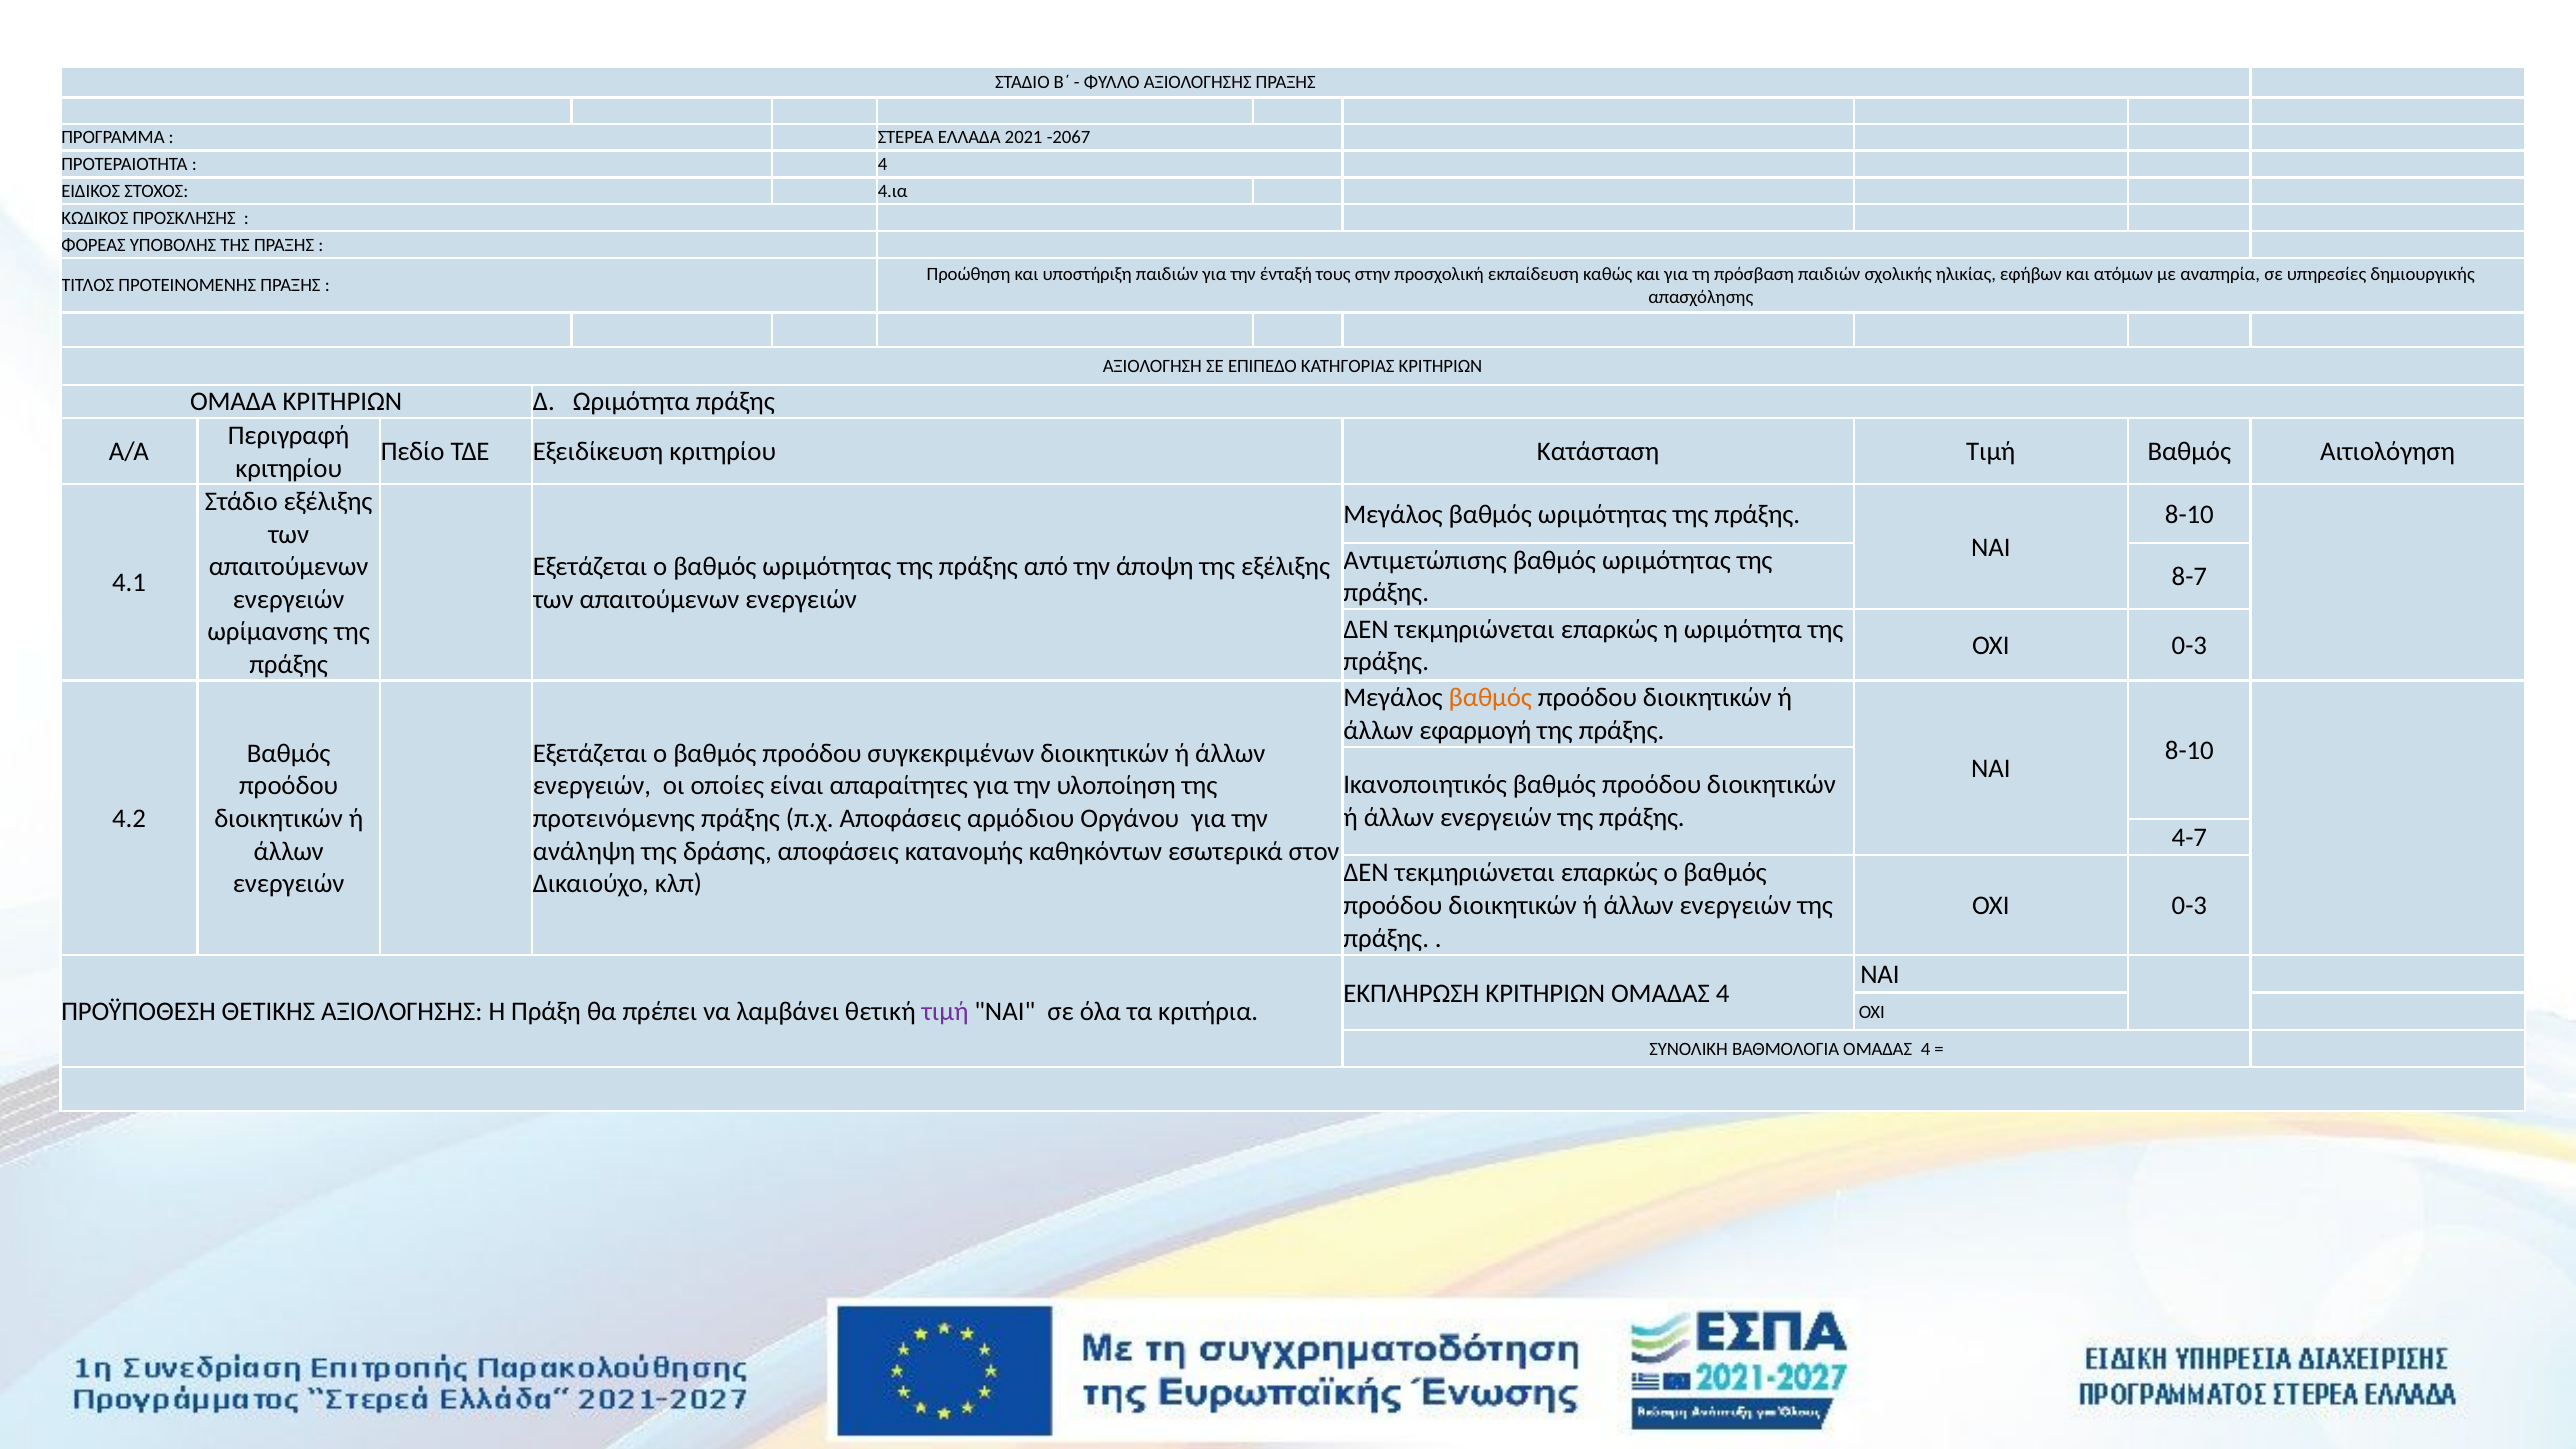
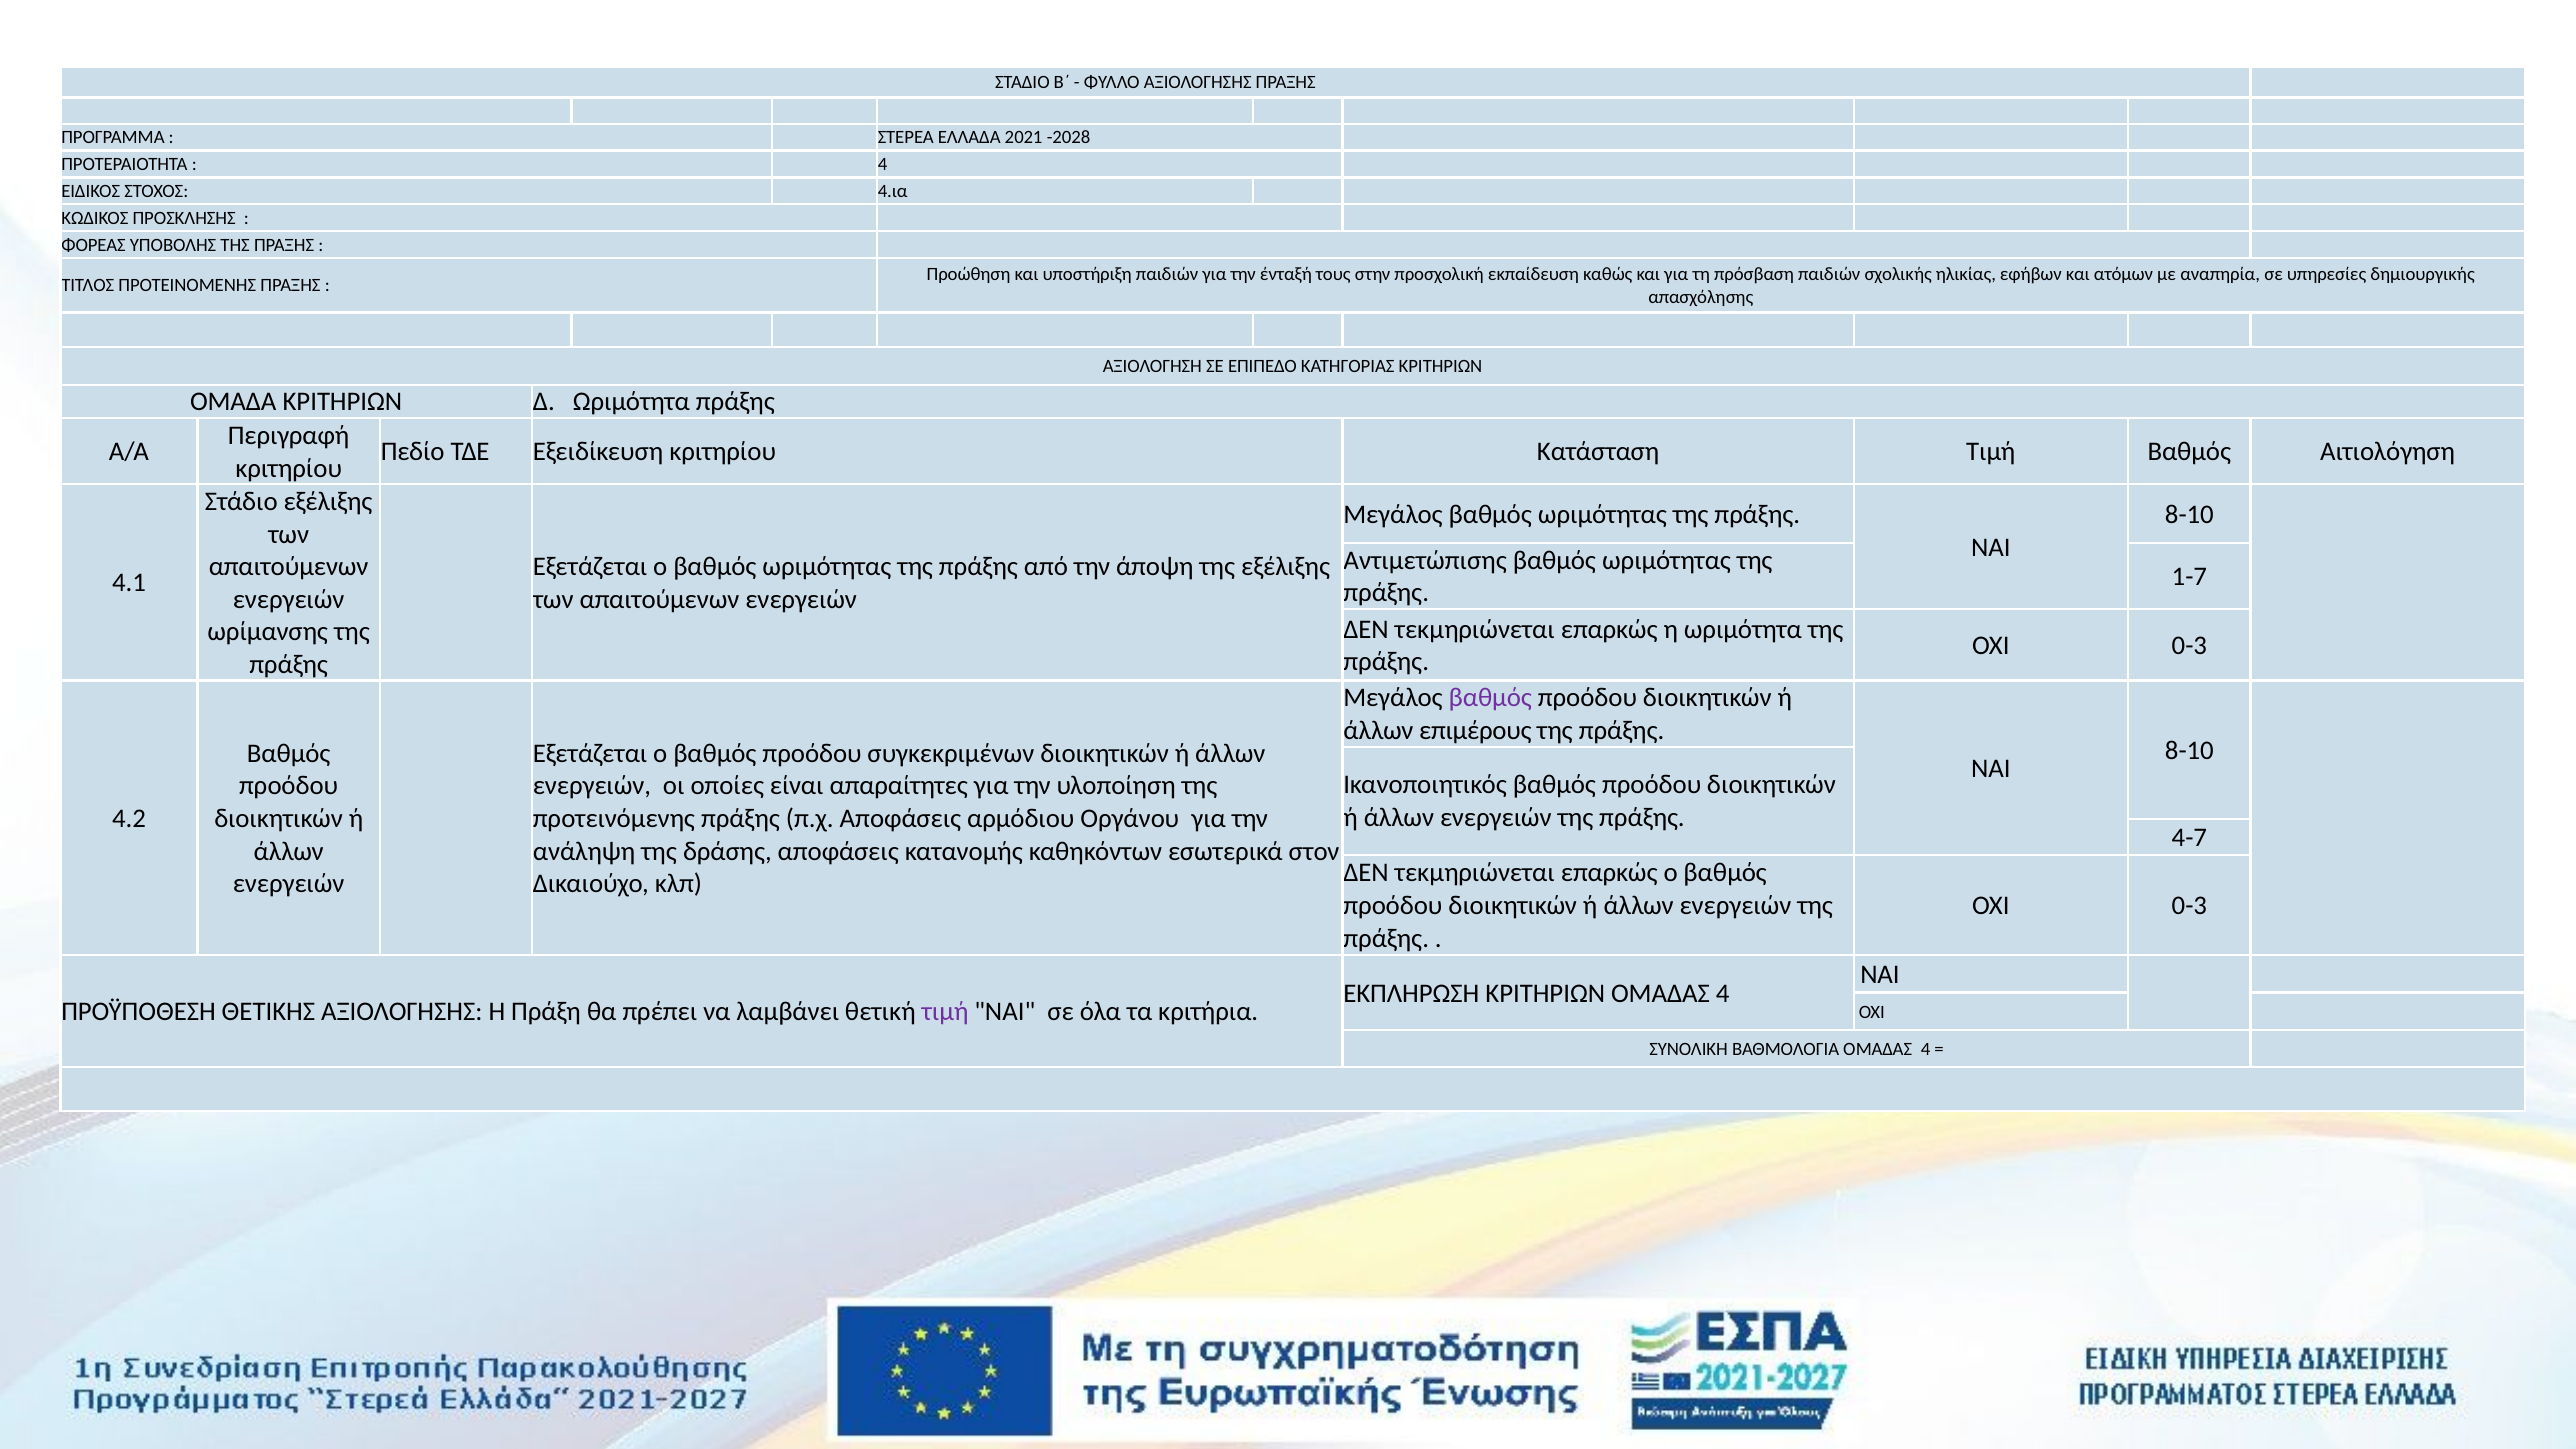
-2067: -2067 -> -2028 (1069, 138)
8-7: 8-7 -> 1-7 (2189, 577)
βαθμός colour: orange -> purple (1490, 698)
εφαρμογή: εφαρμογή -> επιμέρους (1475, 731)
